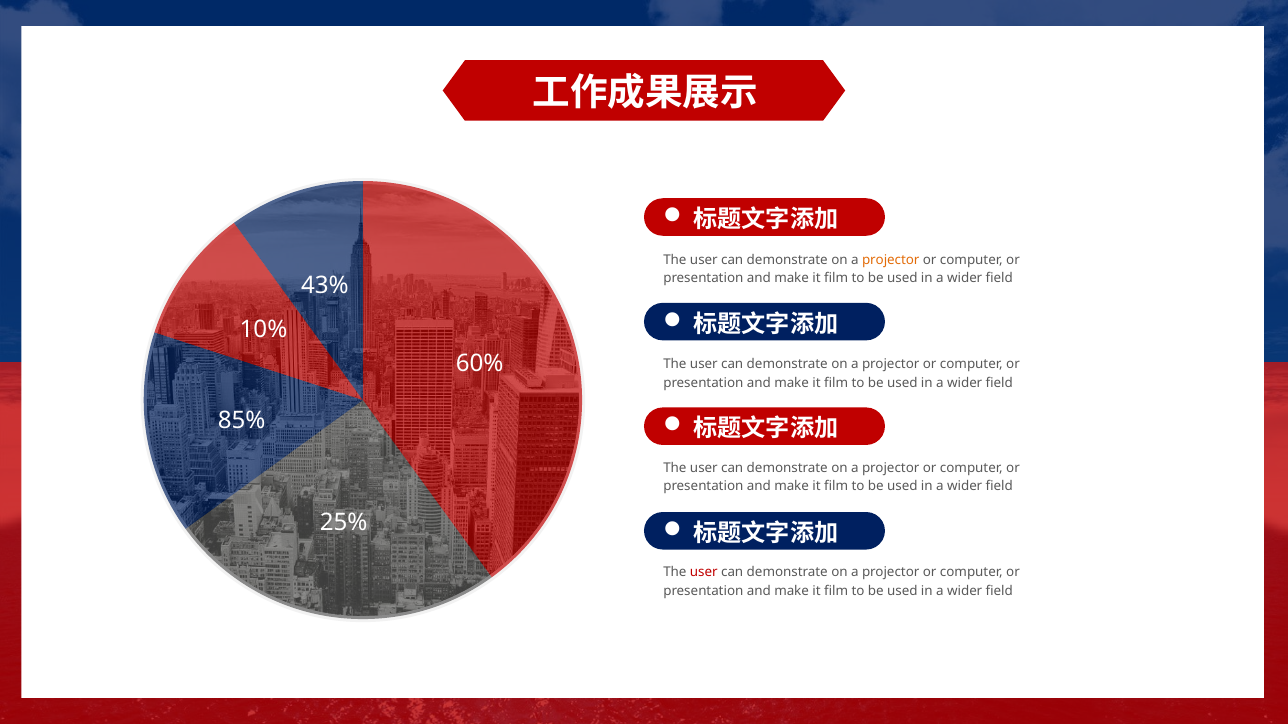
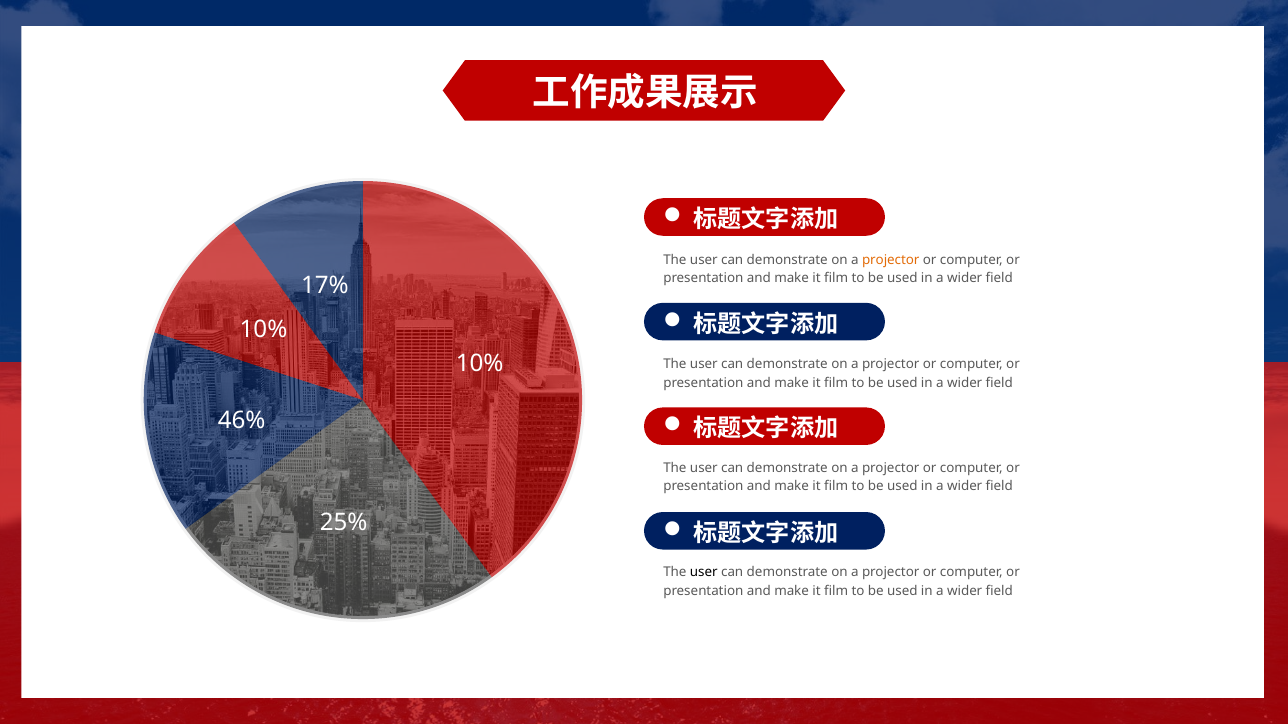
43%: 43% -> 17% (325, 285)
60%: 60% -> 10% (480, 364)
85%: 85% -> 46% (242, 421)
user colour: red -> black (704, 573)
